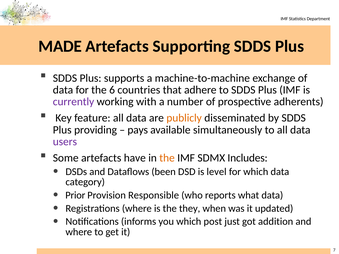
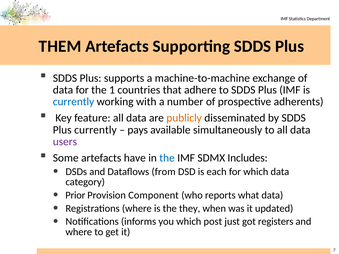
MADE: MADE -> THEM (60, 46)
6: 6 -> 1 (112, 90)
currently colour: purple -> blue (74, 102)
Plus providing: providing -> currently (95, 130)
the colour: orange -> blue (167, 158)
been: been -> from (164, 172)
level: level -> each (217, 172)
Responsible: Responsible -> Component (154, 195)
addition: addition -> registers (276, 222)
